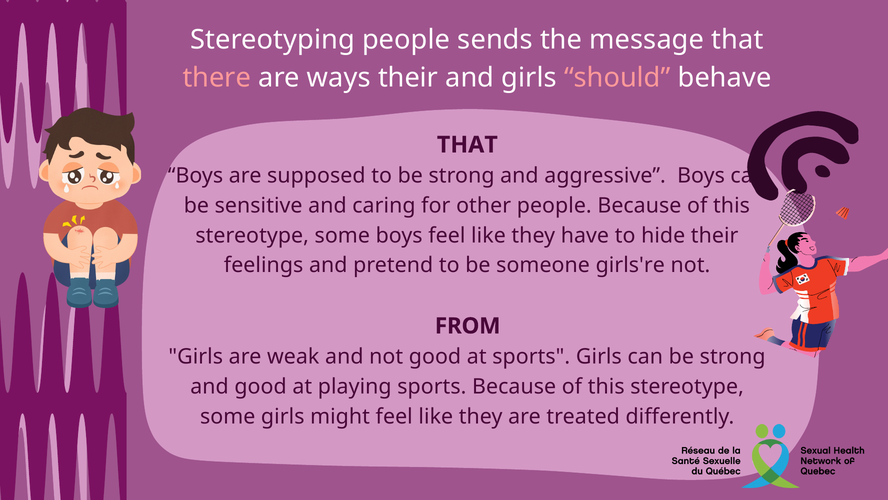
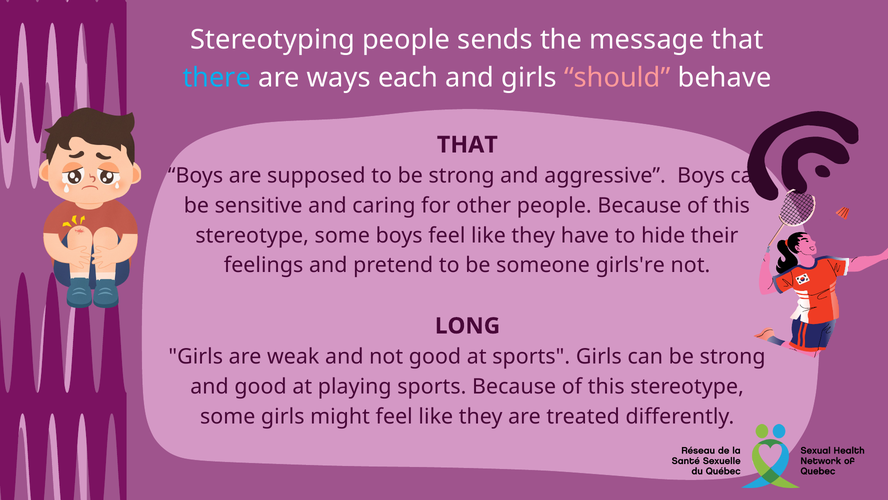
there colour: pink -> light blue (217, 78)
ways their: their -> each (408, 78)
FROM: FROM -> LONG (467, 326)
